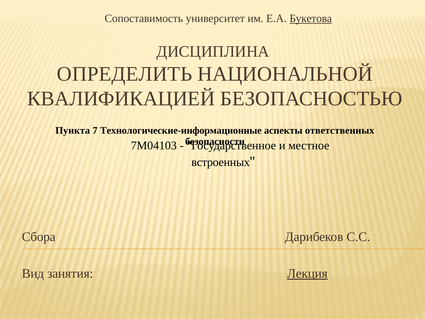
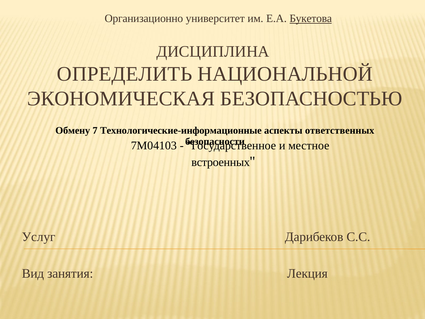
Сопоставимость: Сопоставимость -> Организационно (144, 18)
КВАЛИФИКАЦИЕЙ: КВАЛИФИКАЦИЕЙ -> ЭКОНОМИЧЕСКАЯ (121, 99)
Пункта: Пункта -> Обмену (73, 131)
Сбора: Сбора -> Услуг (39, 237)
Лекция underline: present -> none (307, 273)
